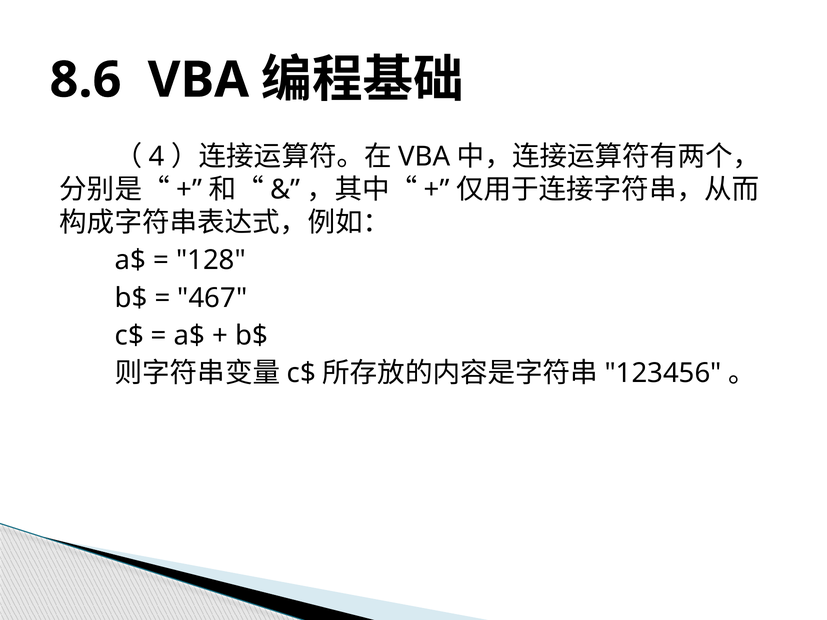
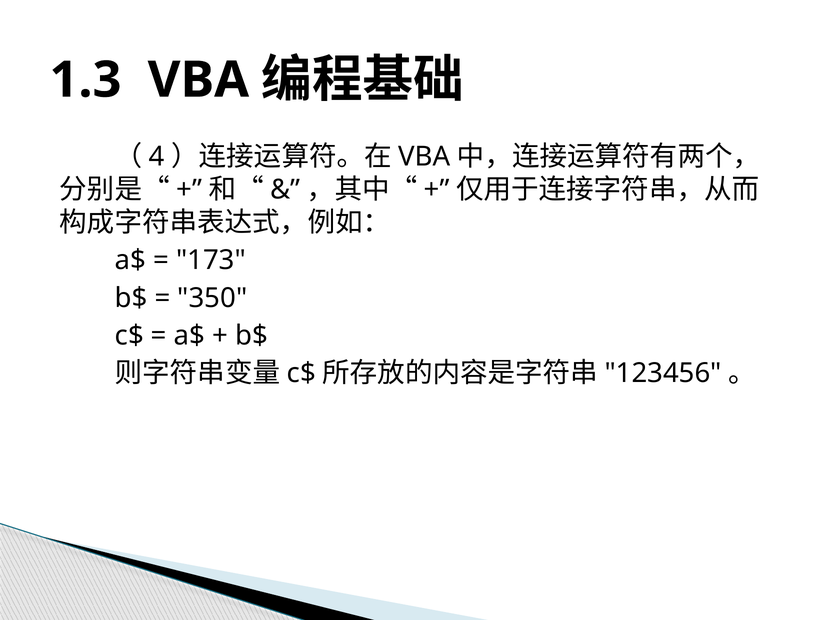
8.6: 8.6 -> 1.3 (85, 80)
128: 128 -> 173 (211, 260)
467: 467 -> 350 (212, 298)
